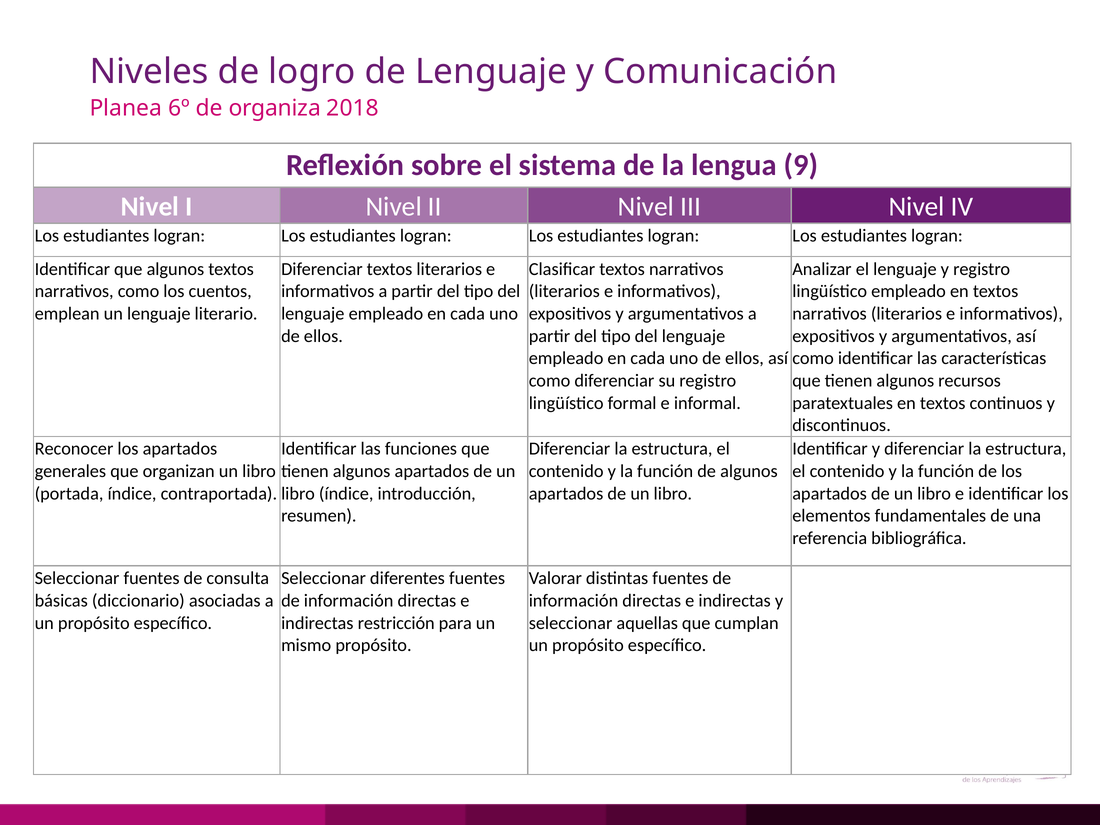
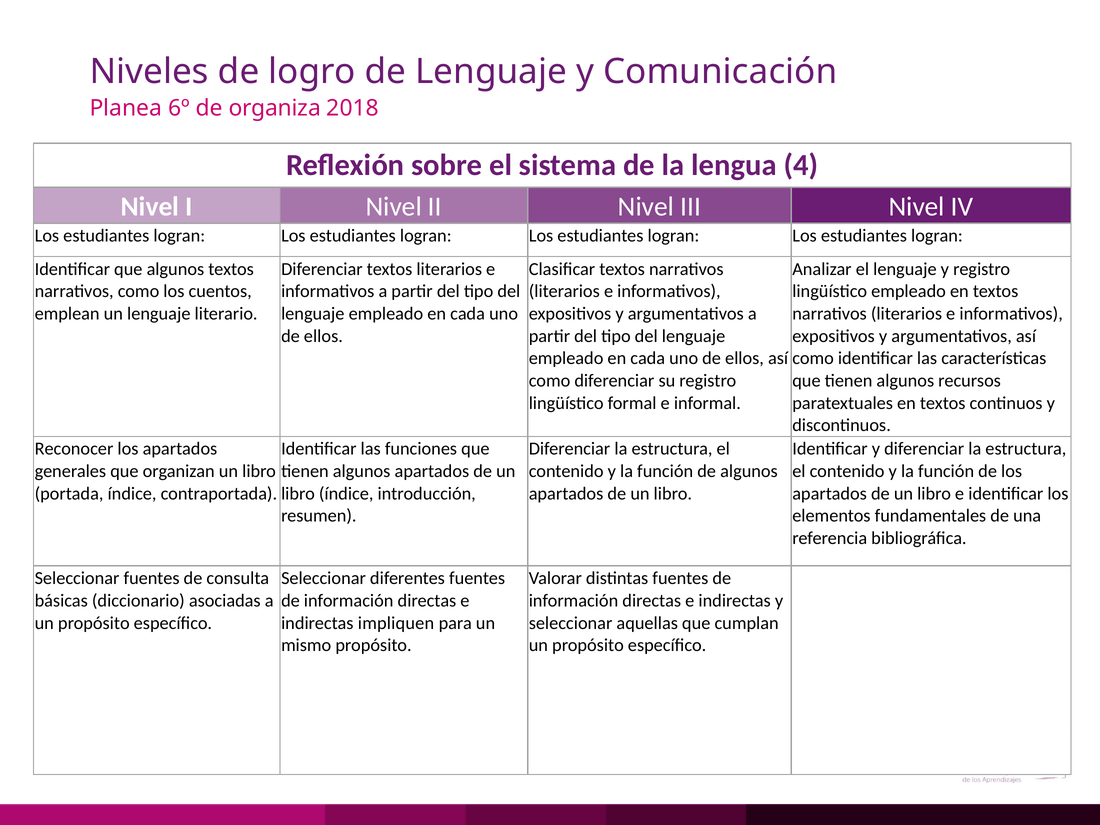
9: 9 -> 4 (801, 165)
restricción: restricción -> impliquen (396, 623)
